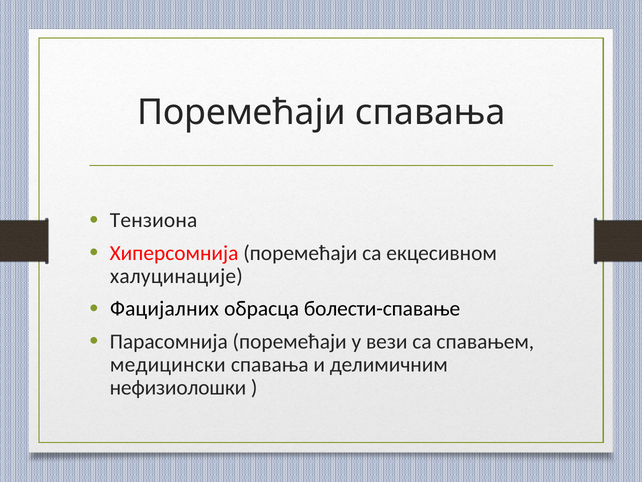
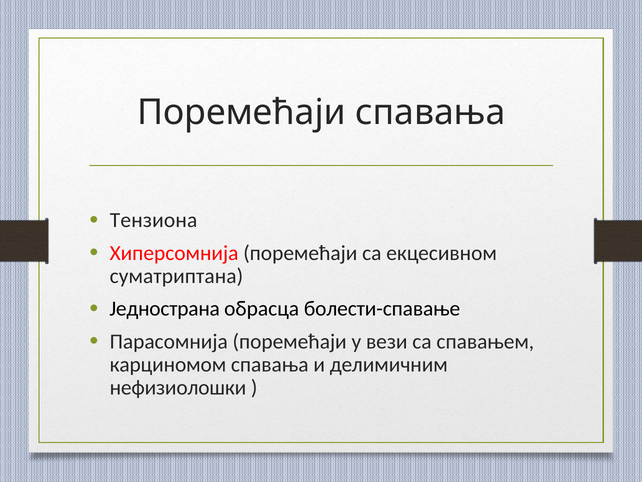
халуцинације: халуцинације -> суматриптана (176, 276)
Фацијалних: Фацијалних -> Једнострана (165, 309)
мeдицински: мeдицински -> карциномом (168, 364)
